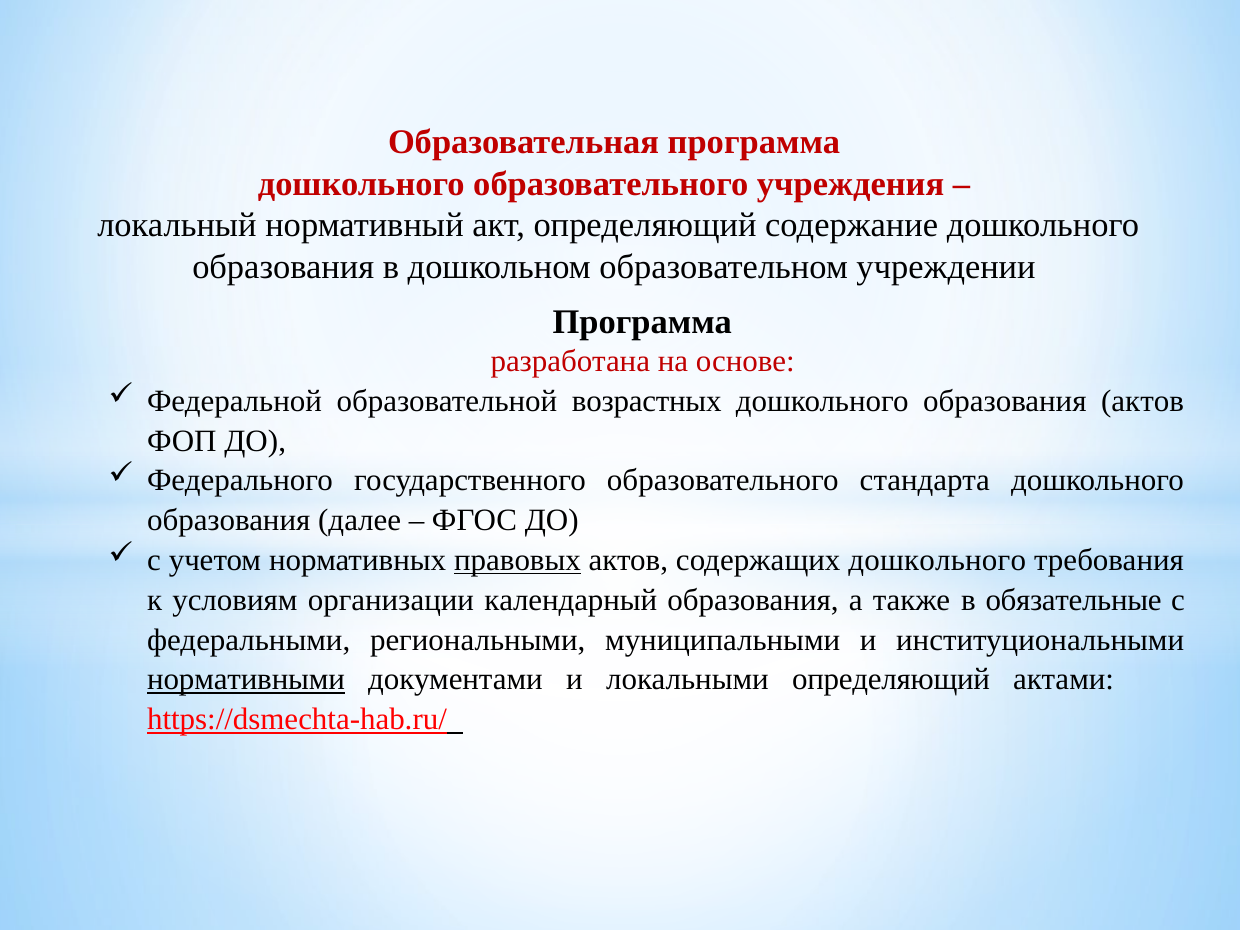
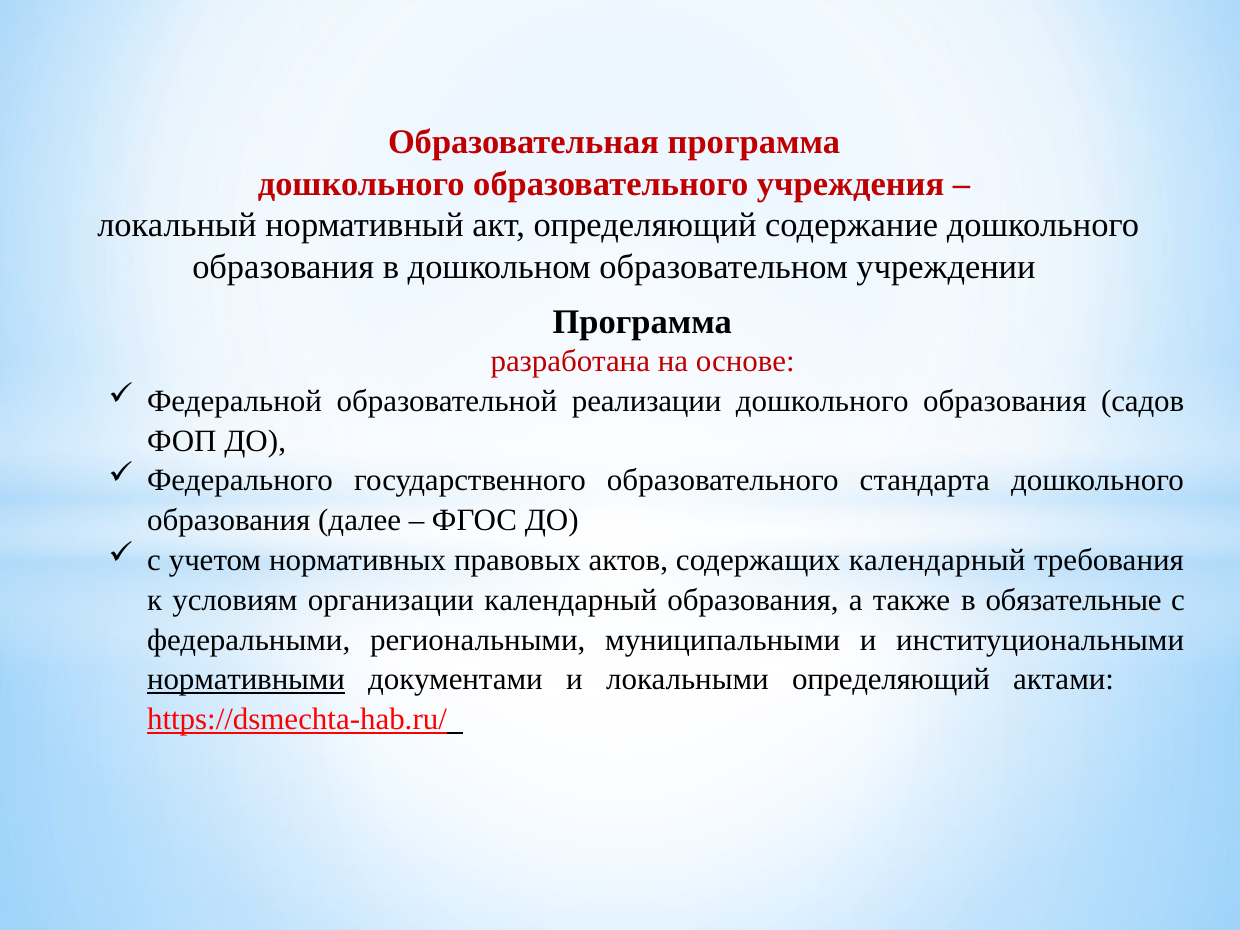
возрастных: возрастных -> реализации (647, 401)
образования актов: актов -> садов (1143, 401)
правовых underline: present -> none (518, 560)
содержащих дошкольного: дошкольного -> календарный (937, 560)
